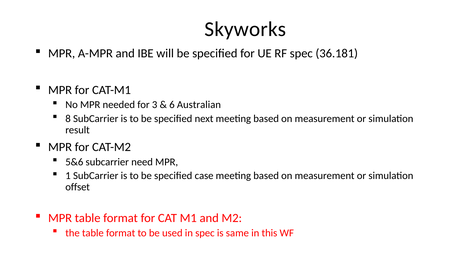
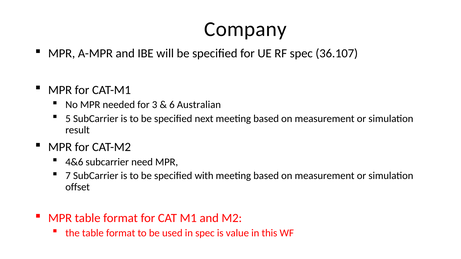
Skyworks: Skyworks -> Company (245, 29)
36.181: 36.181 -> 36.107 (337, 53)
8: 8 -> 5 (68, 119)
5&6: 5&6 -> 4&6 (74, 162)
1: 1 -> 7 (68, 176)
case: case -> with (204, 176)
same: same -> value (237, 233)
